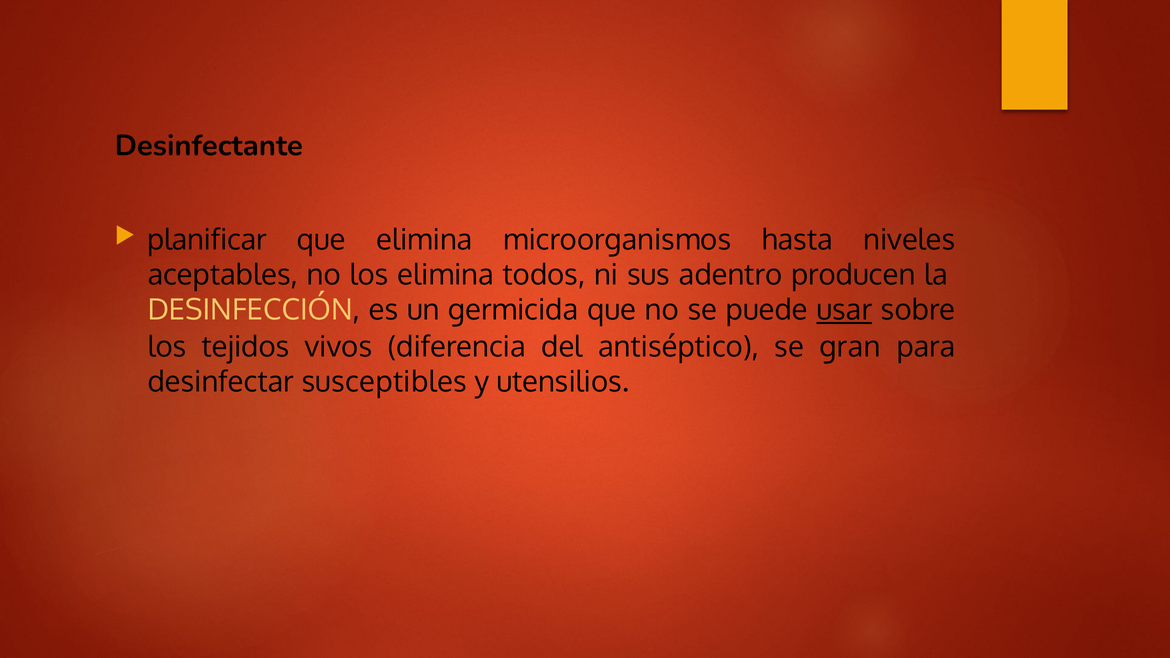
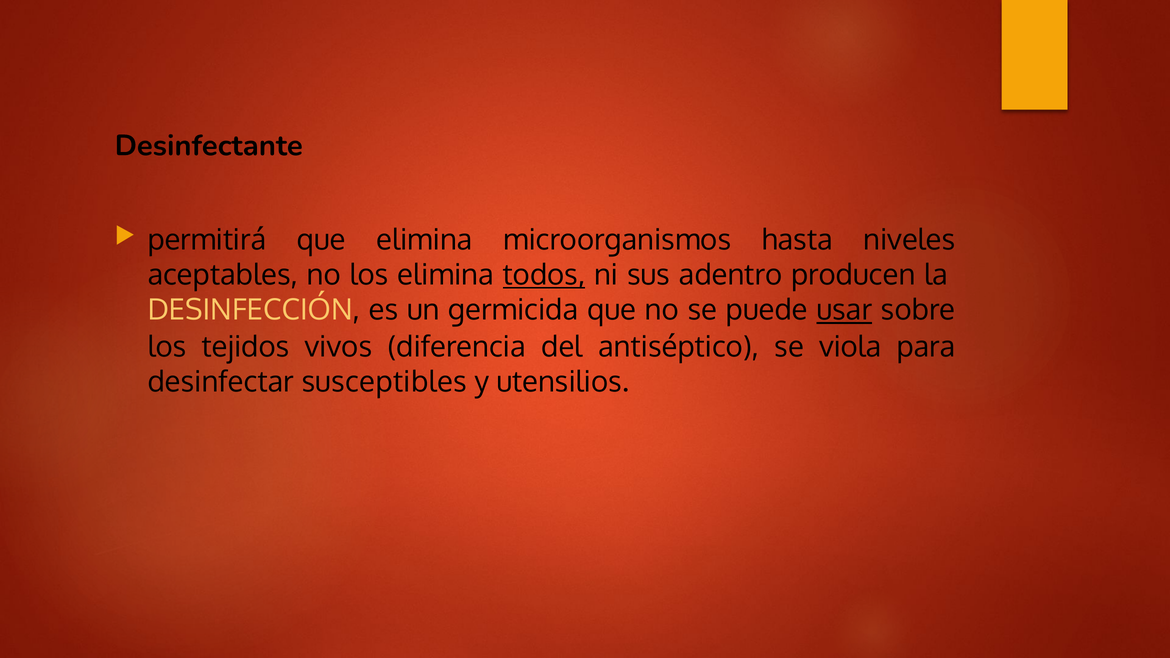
planificar: planificar -> permitirá (207, 240)
todos underline: none -> present (544, 275)
gran: gran -> viola (850, 347)
